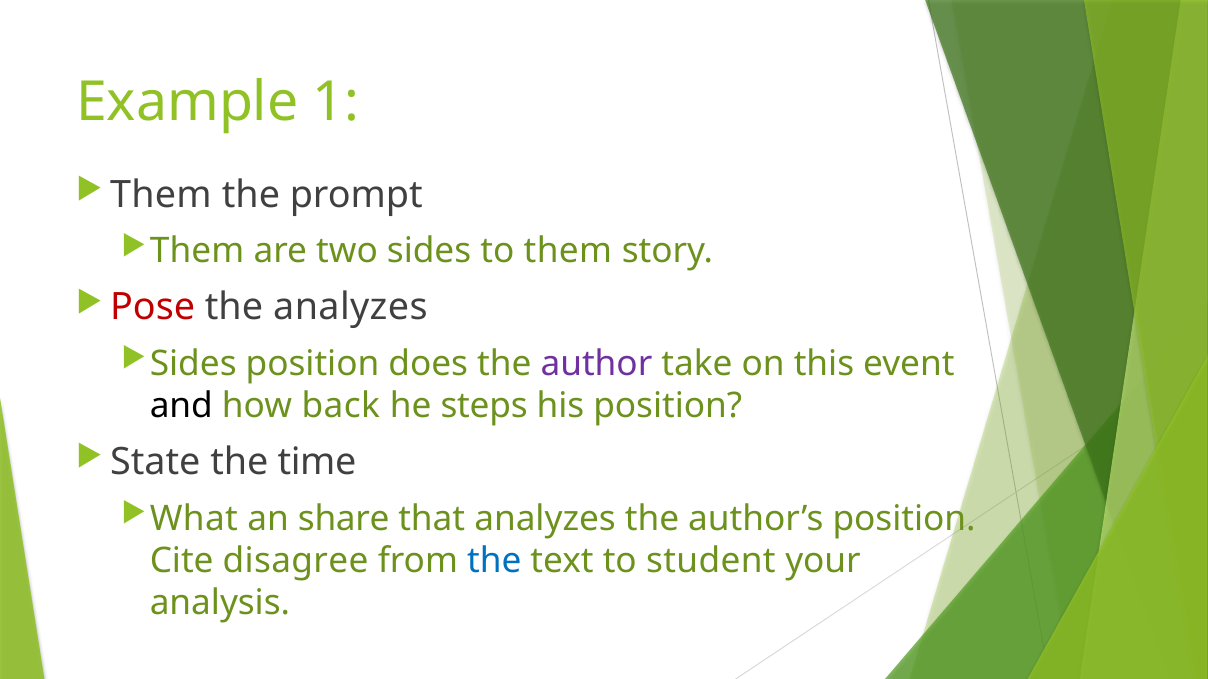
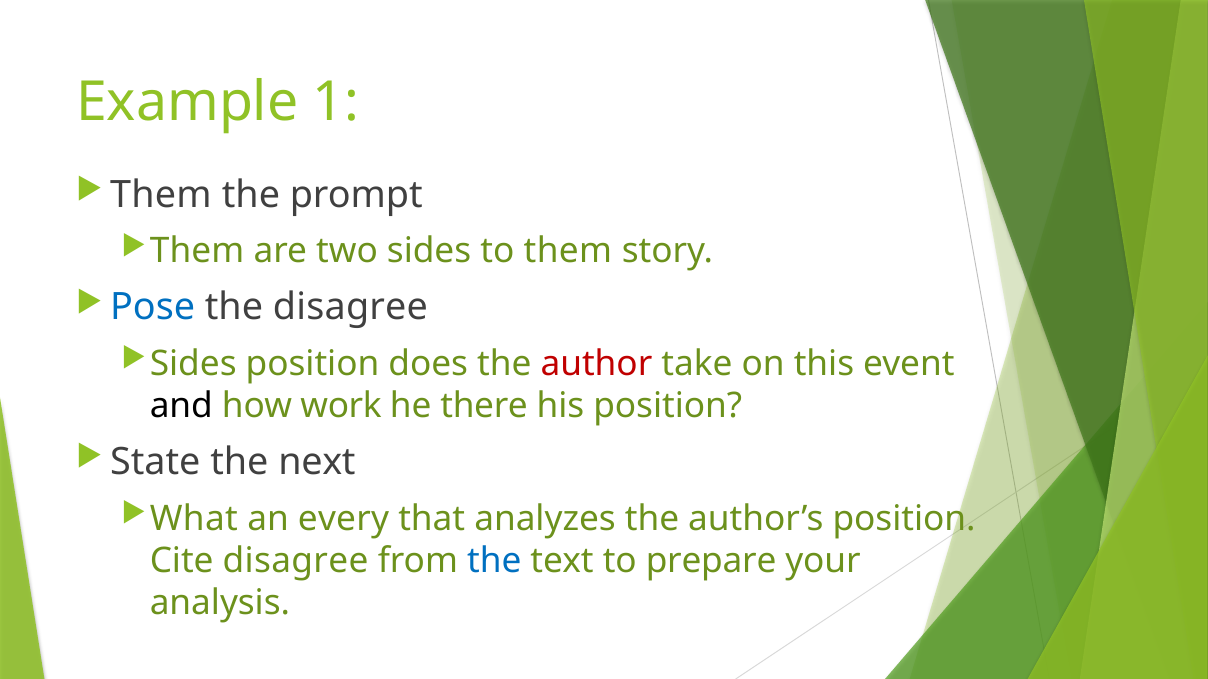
Pose colour: red -> blue (153, 308)
the analyzes: analyzes -> disagree (350, 308)
author colour: purple -> red (596, 364)
back: back -> work (341, 406)
steps: steps -> there (484, 406)
time: time -> next (317, 463)
share: share -> every (343, 519)
student: student -> prepare (711, 561)
